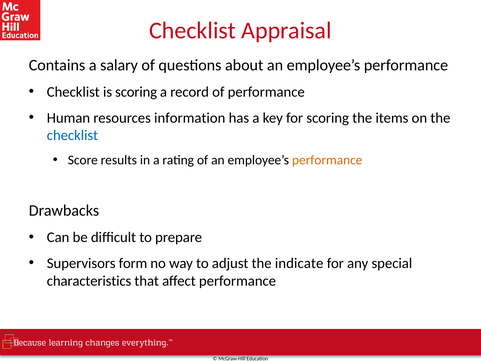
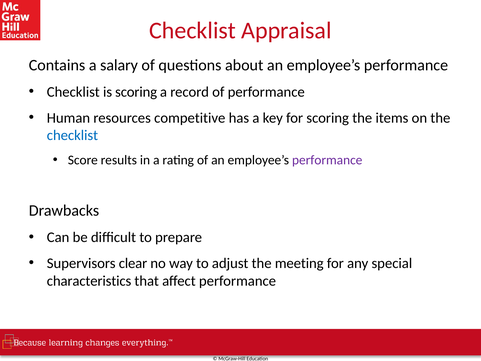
information: information -> competitive (190, 118)
performance colour: orange -> purple (327, 160)
form: form -> clear (133, 263)
indicate: indicate -> meeting (299, 263)
